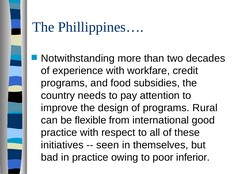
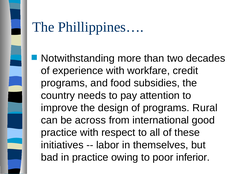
flexible: flexible -> across (90, 121)
seen: seen -> labor (108, 146)
